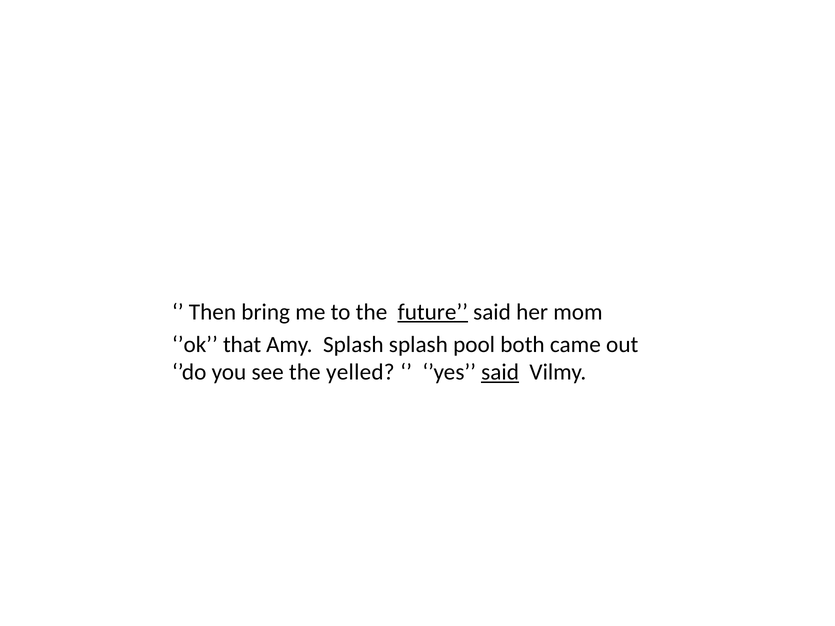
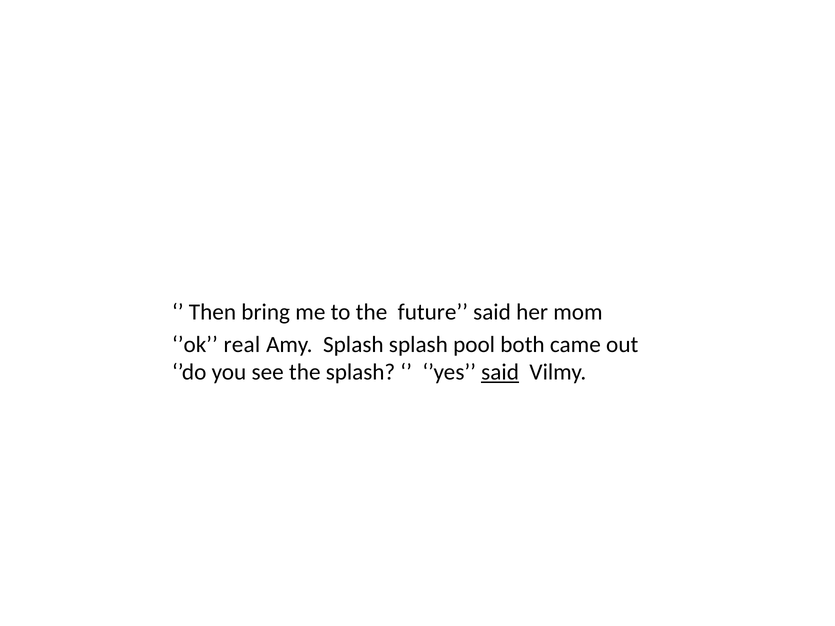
future underline: present -> none (433, 312)
that: that -> real (242, 345)
the yelled: yelled -> splash (360, 372)
